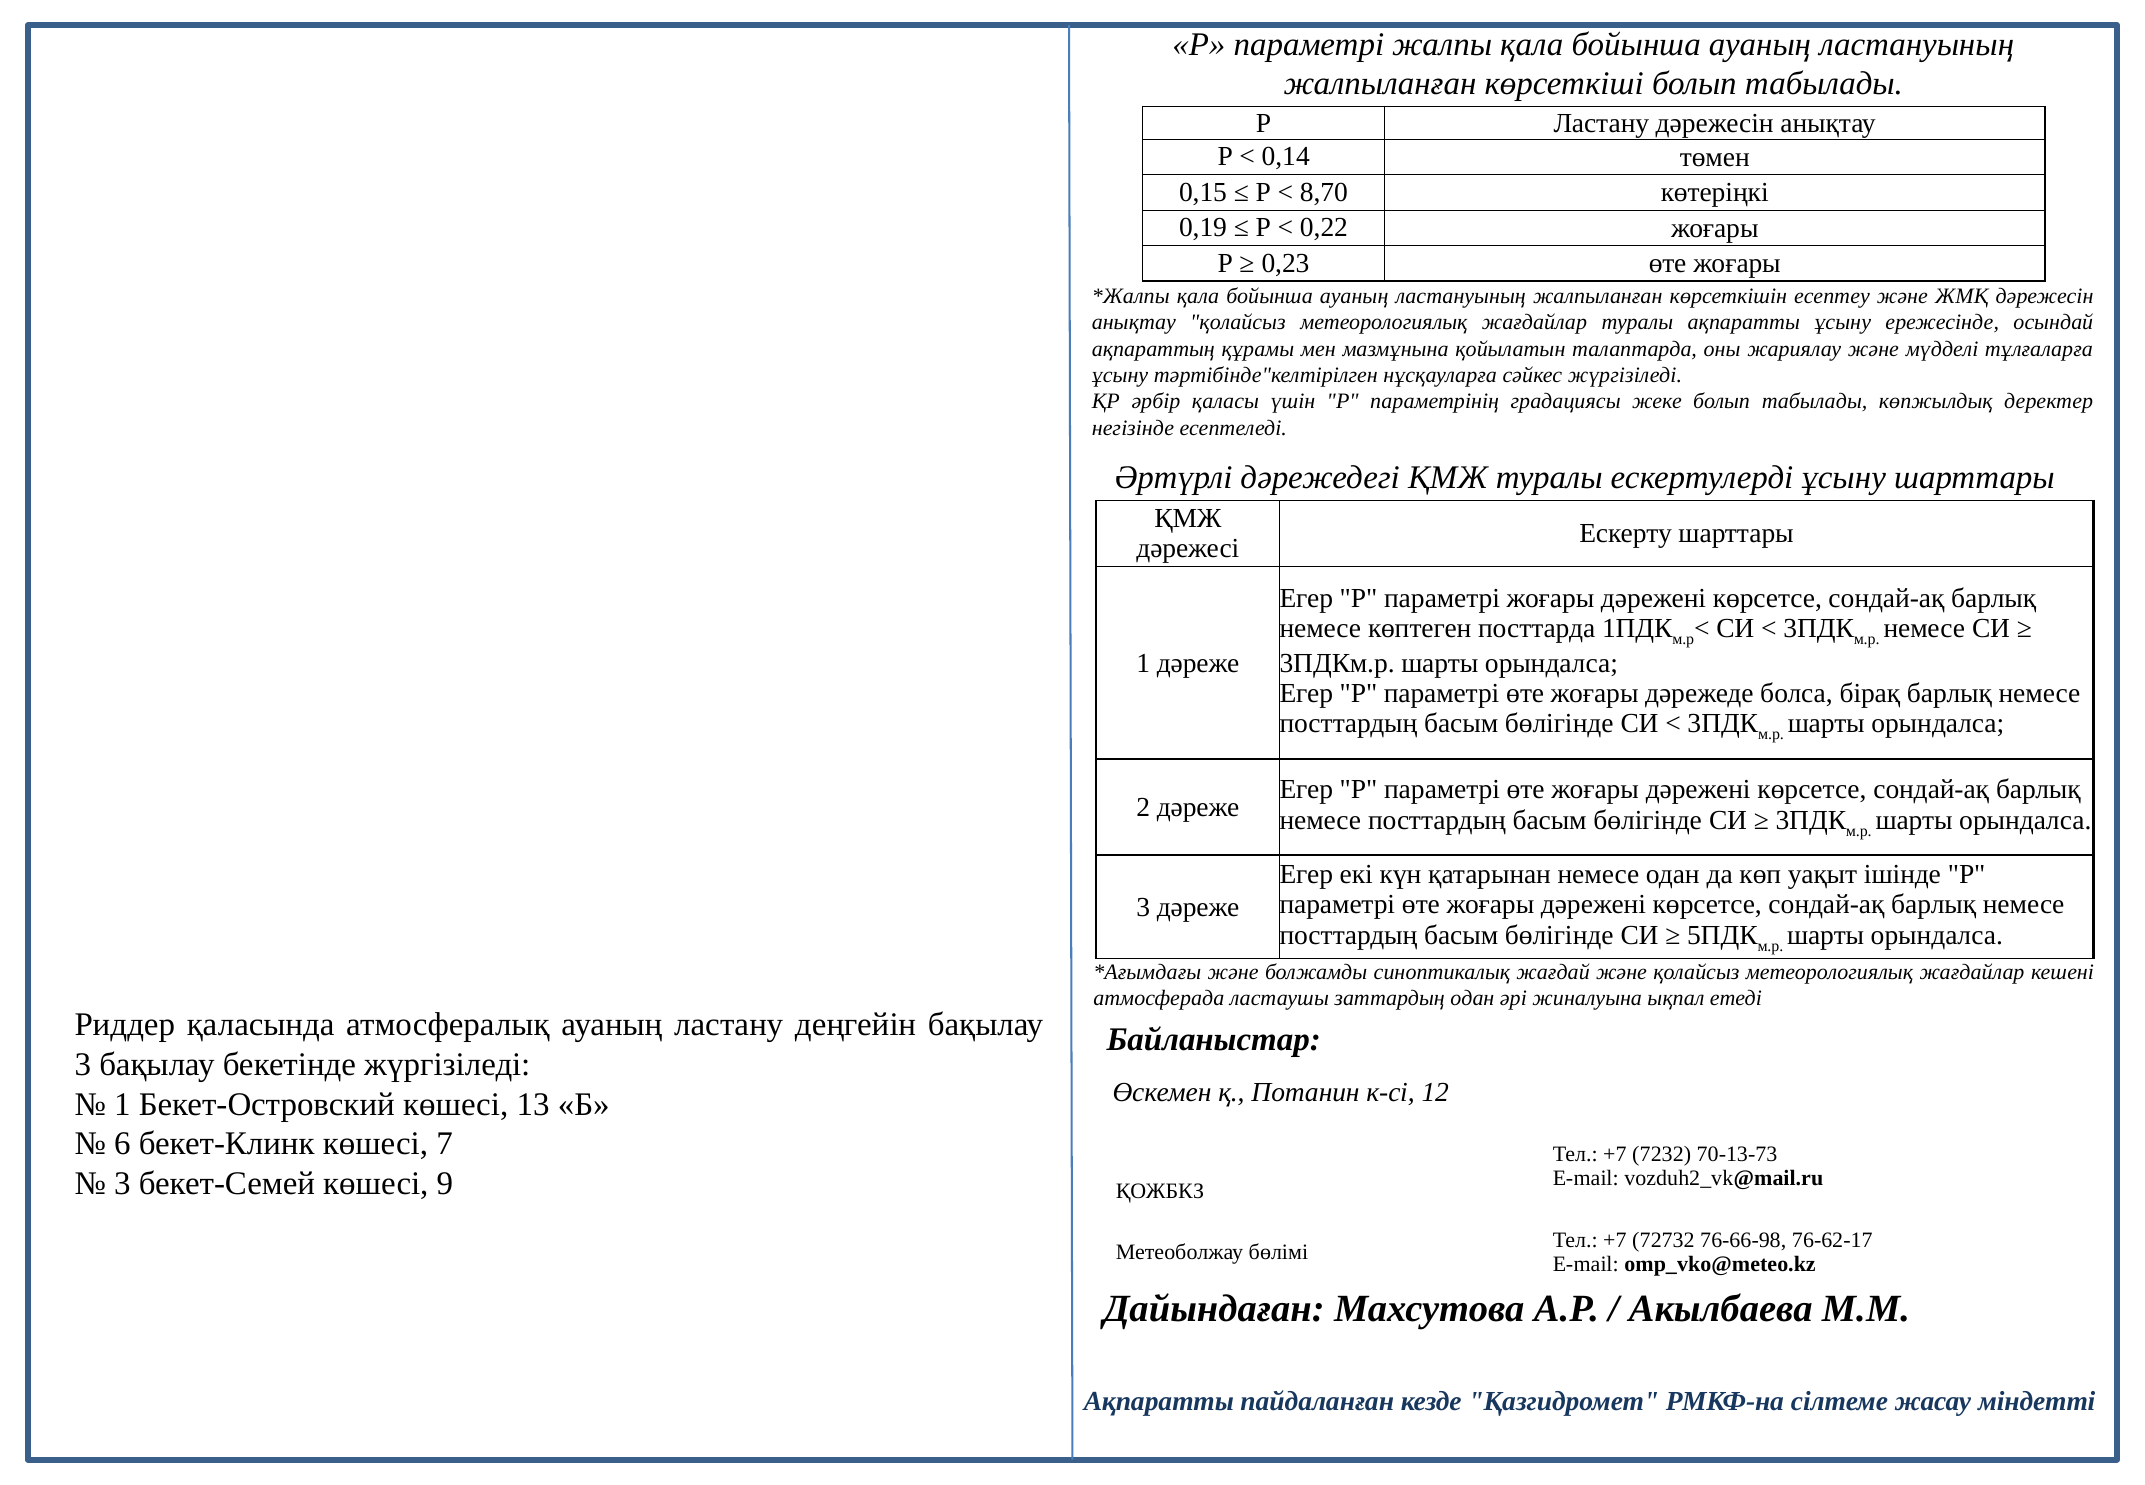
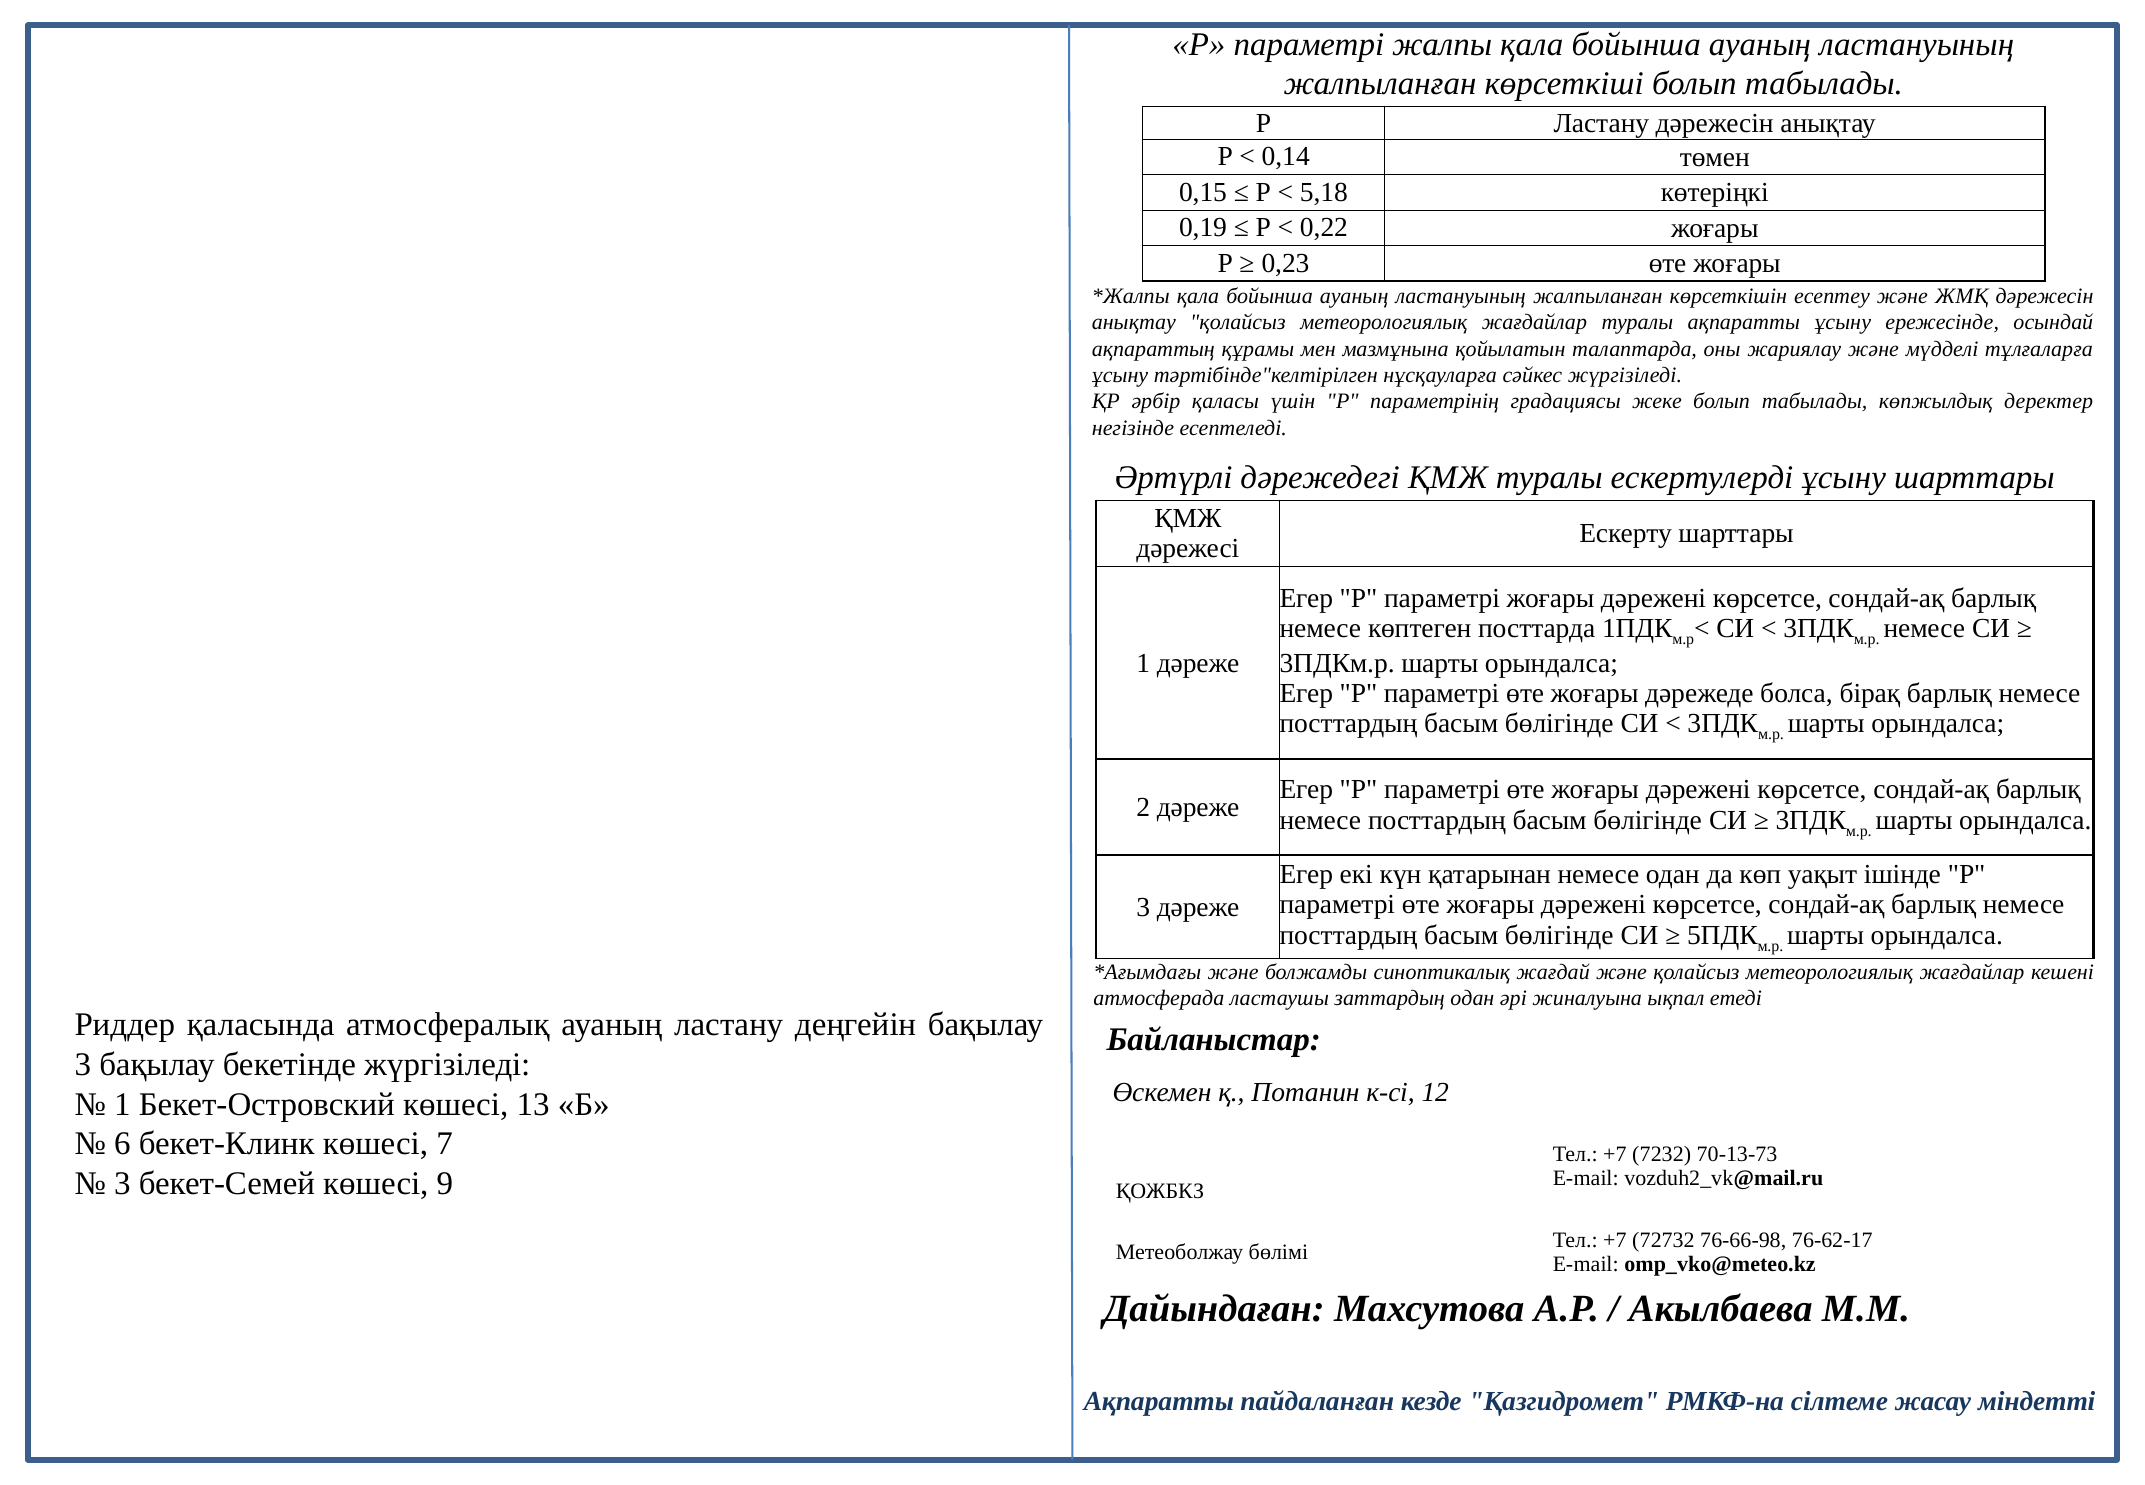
8,70: 8,70 -> 5,18 (1324, 192)
